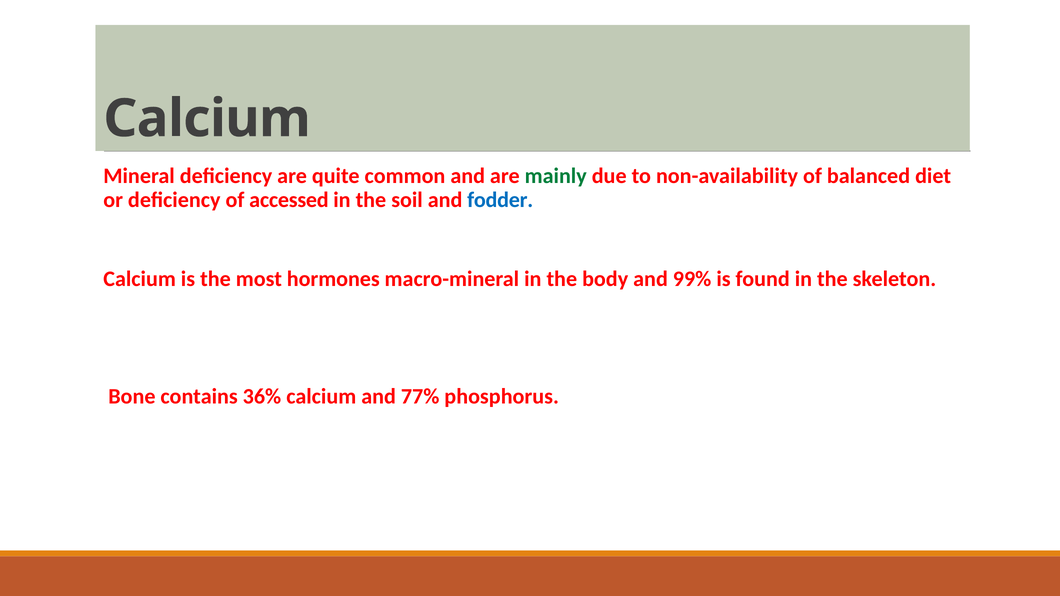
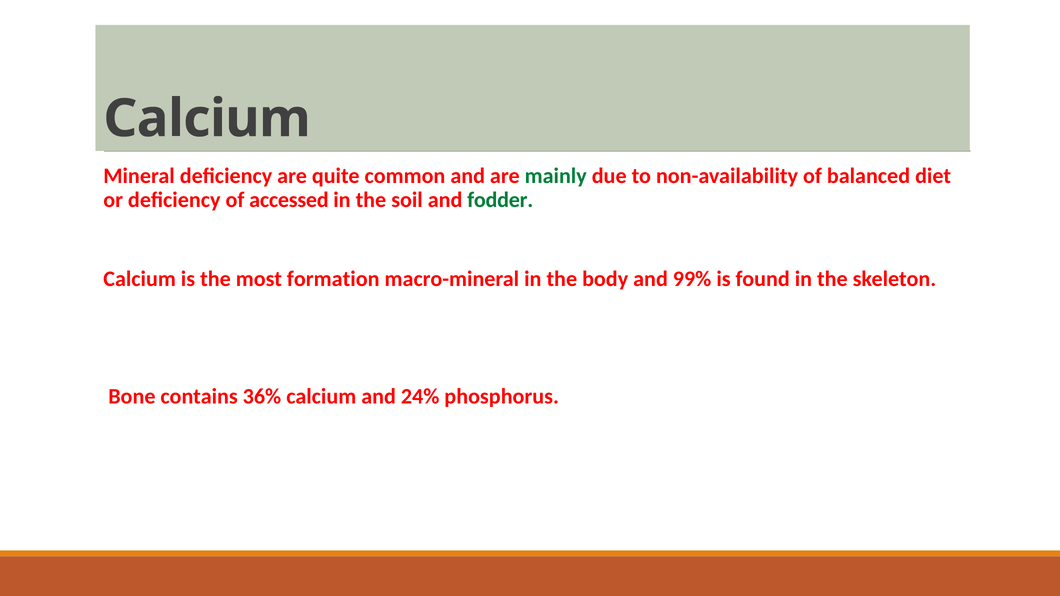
fodder colour: blue -> green (500, 200)
hormones: hormones -> formation (333, 279)
77%: 77% -> 24% (420, 397)
